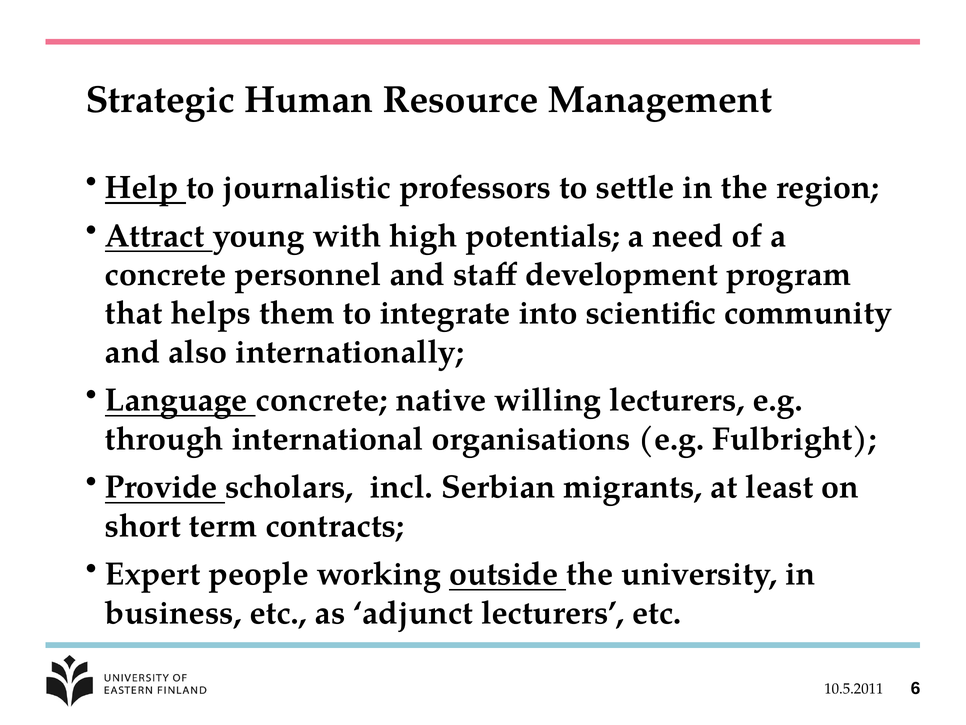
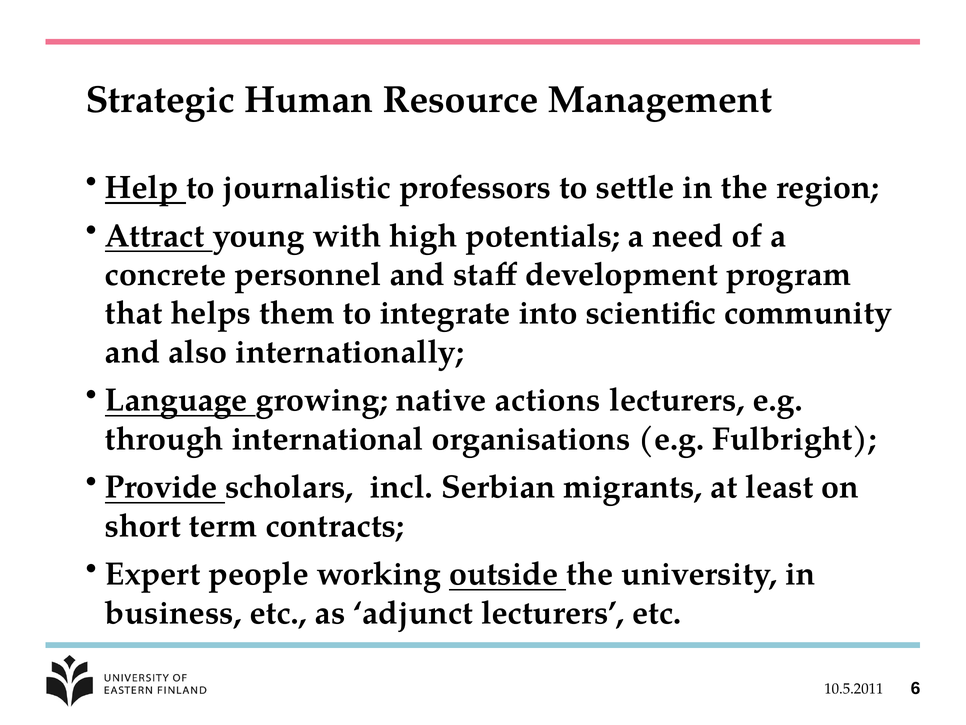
Language concrete: concrete -> growing (322, 400)
willing: willing -> actions (548, 400)
